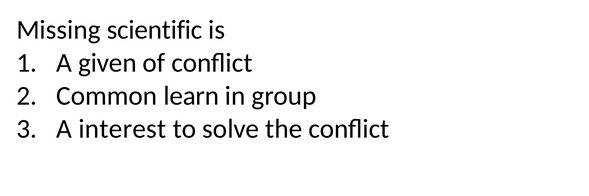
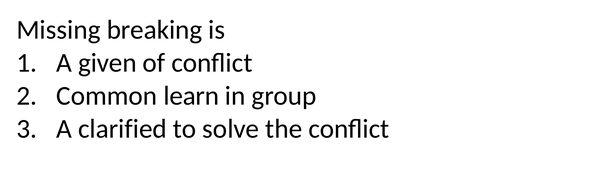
scientific: scientific -> breaking (154, 30)
interest: interest -> clarified (123, 129)
